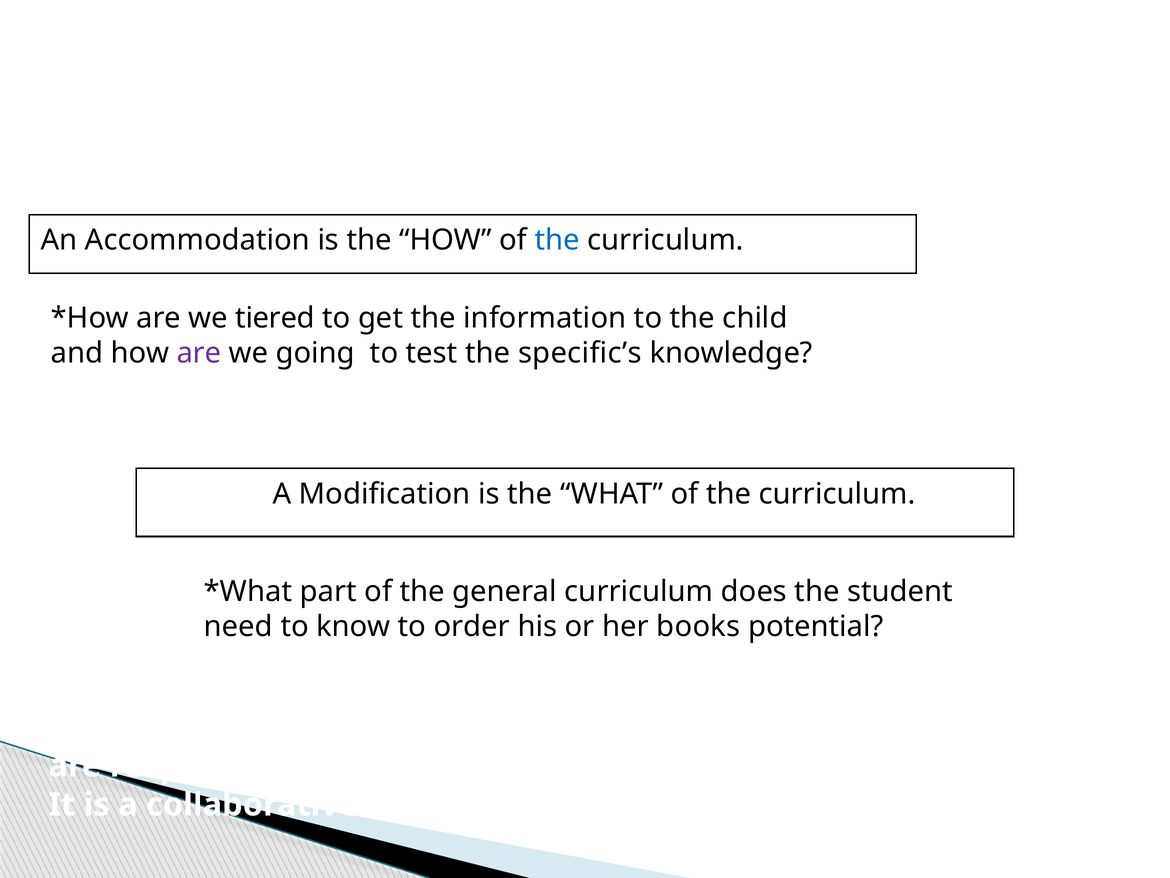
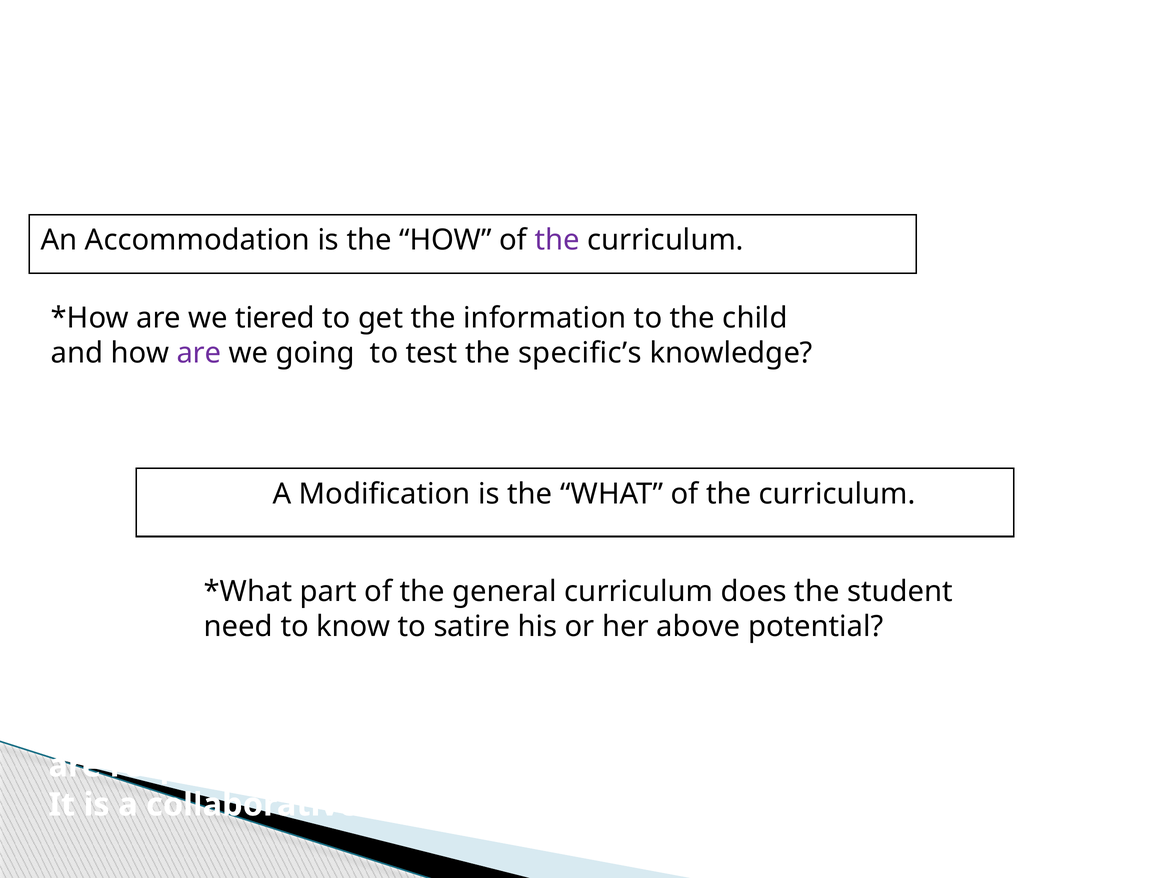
the colour: blue -> purple (557, 240)
order: order -> satire (472, 626)
books: books -> above (698, 626)
